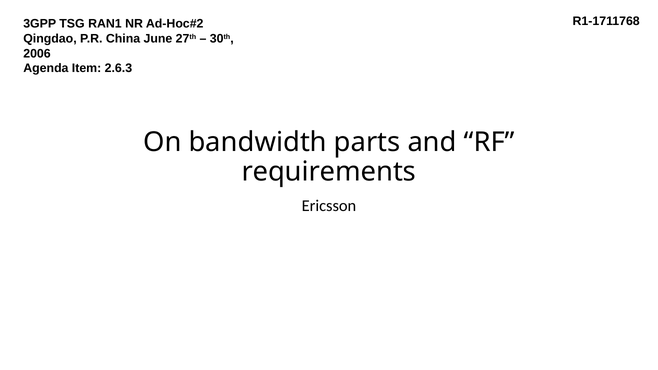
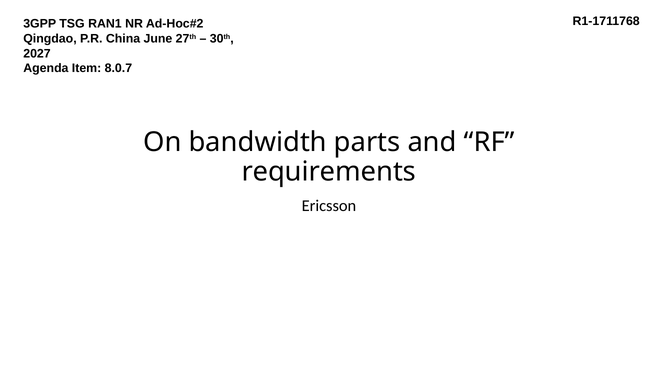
2006: 2006 -> 2027 (37, 53)
2.6.3: 2.6.3 -> 8.0.7 (118, 68)
